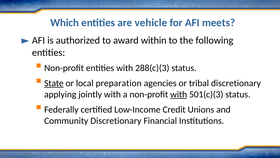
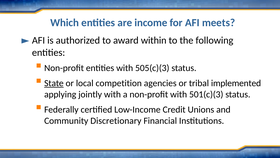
vehicle: vehicle -> income (151, 23)
288(c)(3: 288(c)(3 -> 505(c)(3 (152, 68)
preparation: preparation -> competition (119, 83)
tribal discretionary: discretionary -> implemented (236, 83)
with underline: present -> none (179, 94)
